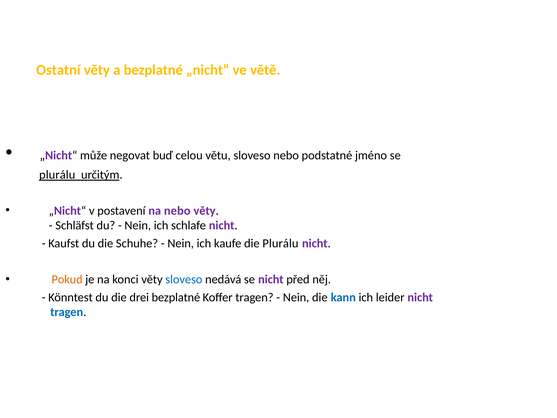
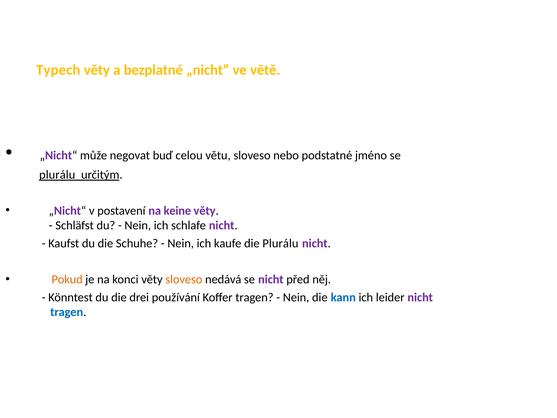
Ostatní: Ostatní -> Typech (58, 70)
na nebo: nebo -> keine (177, 211)
sloveso colour: blue -> orange (184, 279)
drei bezplatné: bezplatné -> používání (176, 297)
